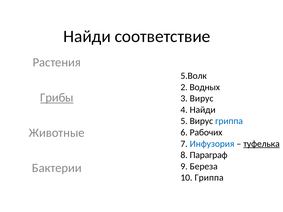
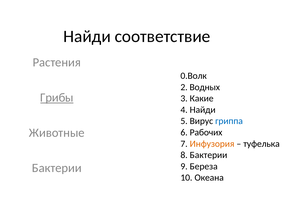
5.Волк: 5.Волк -> 0.Волк (194, 76)
3 Вирус: Вирус -> Какие (202, 99)
Инфузория colour: blue -> orange (212, 144)
туфелька underline: present -> none (262, 144)
8 Параграф: Параграф -> Бактерии (209, 155)
10 Гриппа: Гриппа -> Океана (209, 178)
